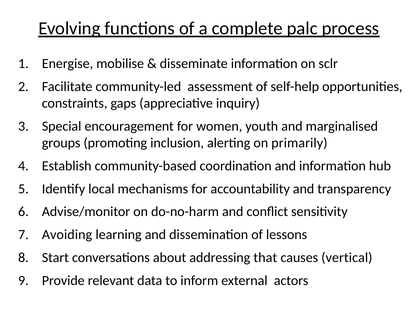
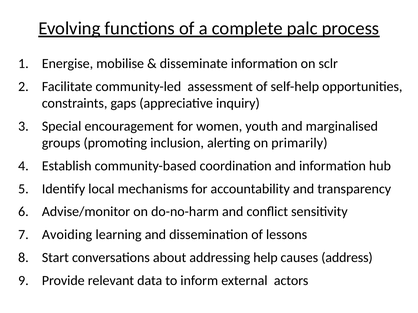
that: that -> help (265, 258)
vertical: vertical -> address (347, 258)
